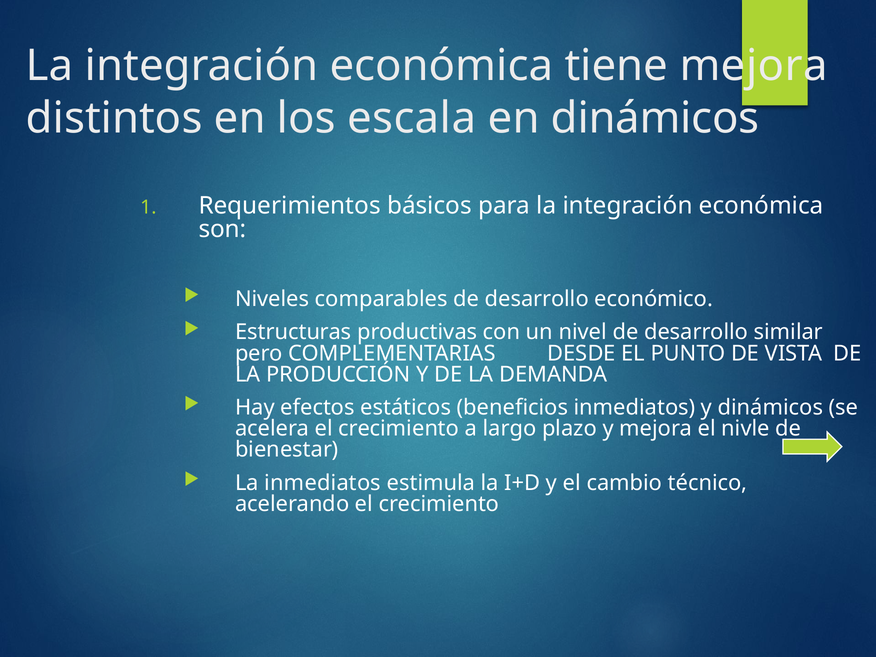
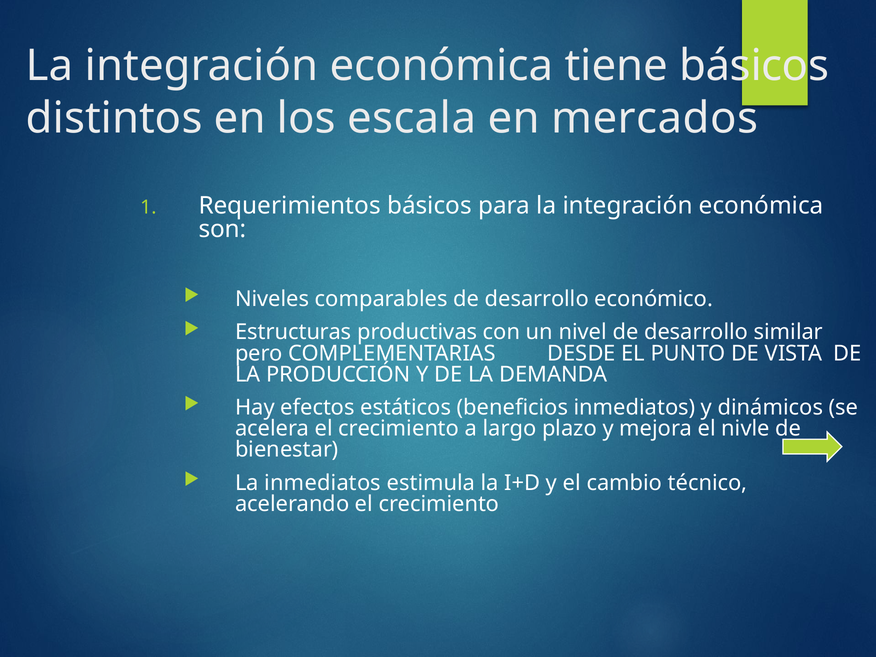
tiene mejora: mejora -> básicos (754, 66)
en dinámicos: dinámicos -> mercados (655, 118)
